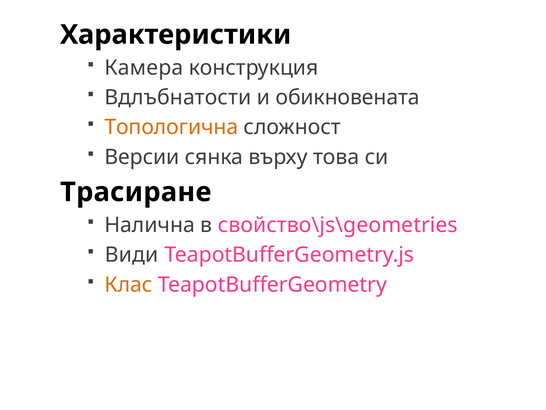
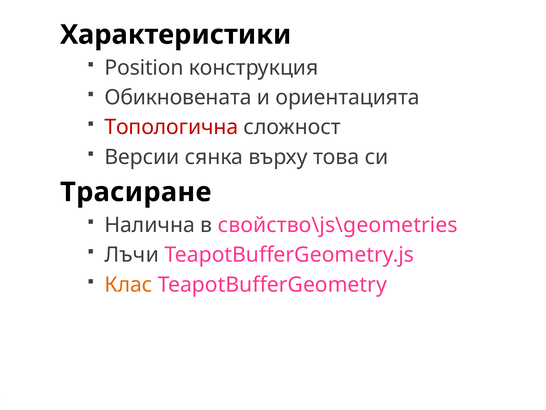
Камера: Камера -> Position (144, 68)
Вдлъбнатости: Вдлъбнатости -> Обикновената (178, 97)
обикновената: обикновената -> ориентацията (348, 97)
Топологична colour: orange -> red (171, 127)
Види: Види -> Лъчи (132, 255)
